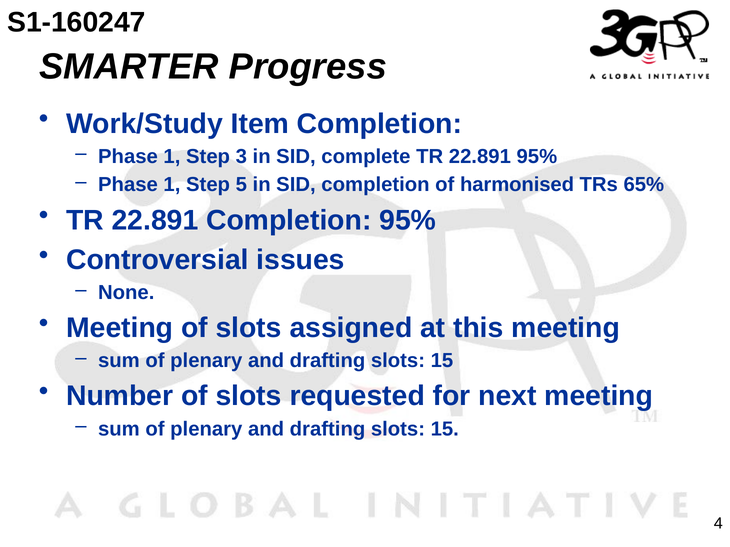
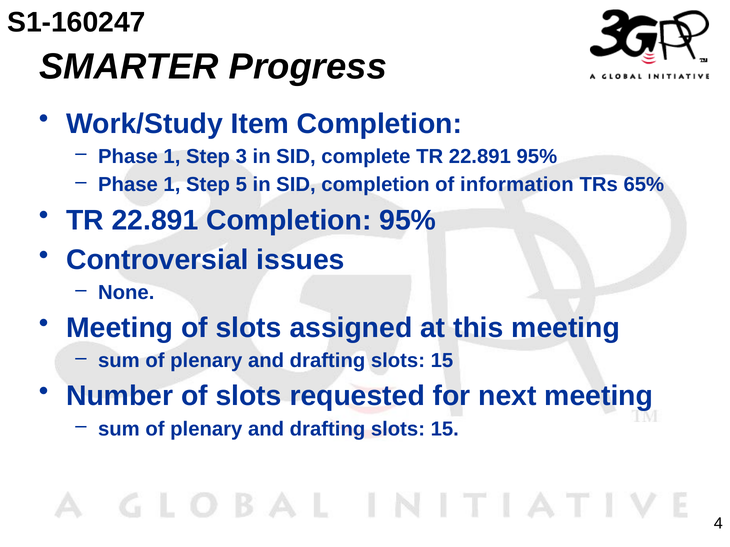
harmonised: harmonised -> information (517, 185)
